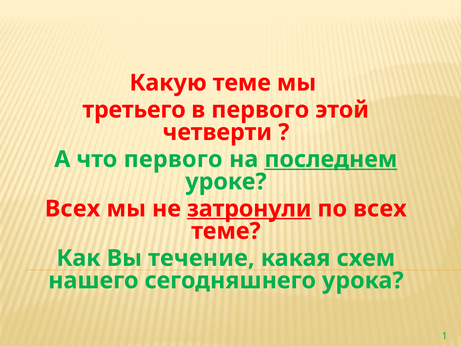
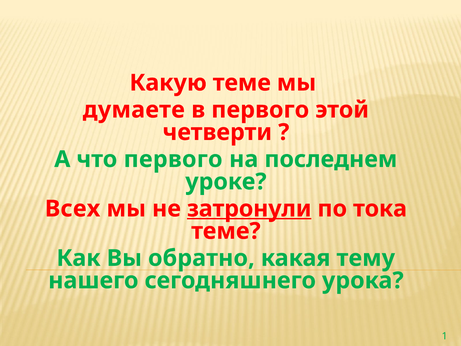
третьего: третьего -> думаете (134, 110)
последнем underline: present -> none (331, 159)
по всех: всех -> тока (380, 209)
течение: течение -> обратно (201, 258)
схем: схем -> тему (366, 258)
